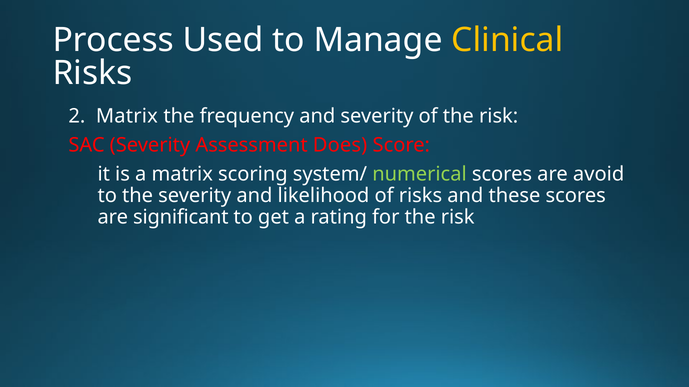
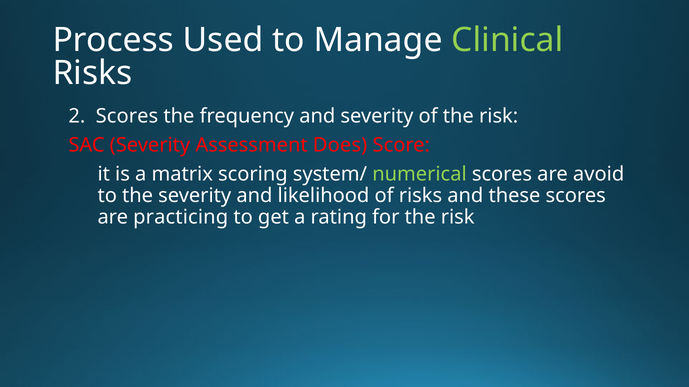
Clinical colour: yellow -> light green (507, 40)
2 Matrix: Matrix -> Scores (127, 116)
significant: significant -> practicing (181, 218)
